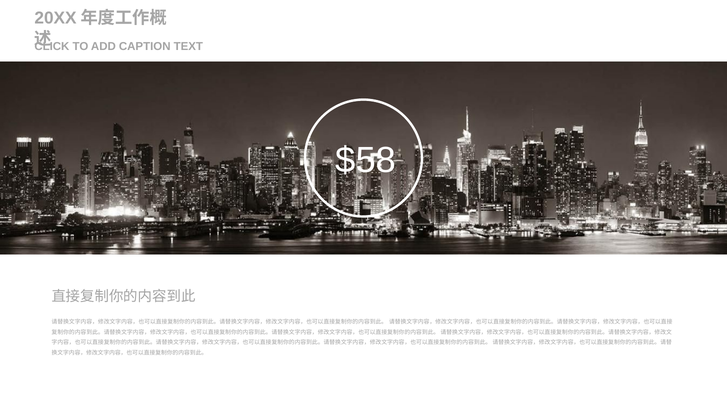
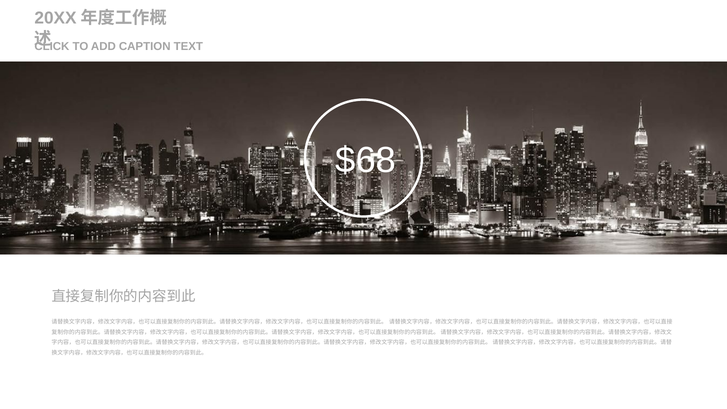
$58: $58 -> $68 (366, 160)
